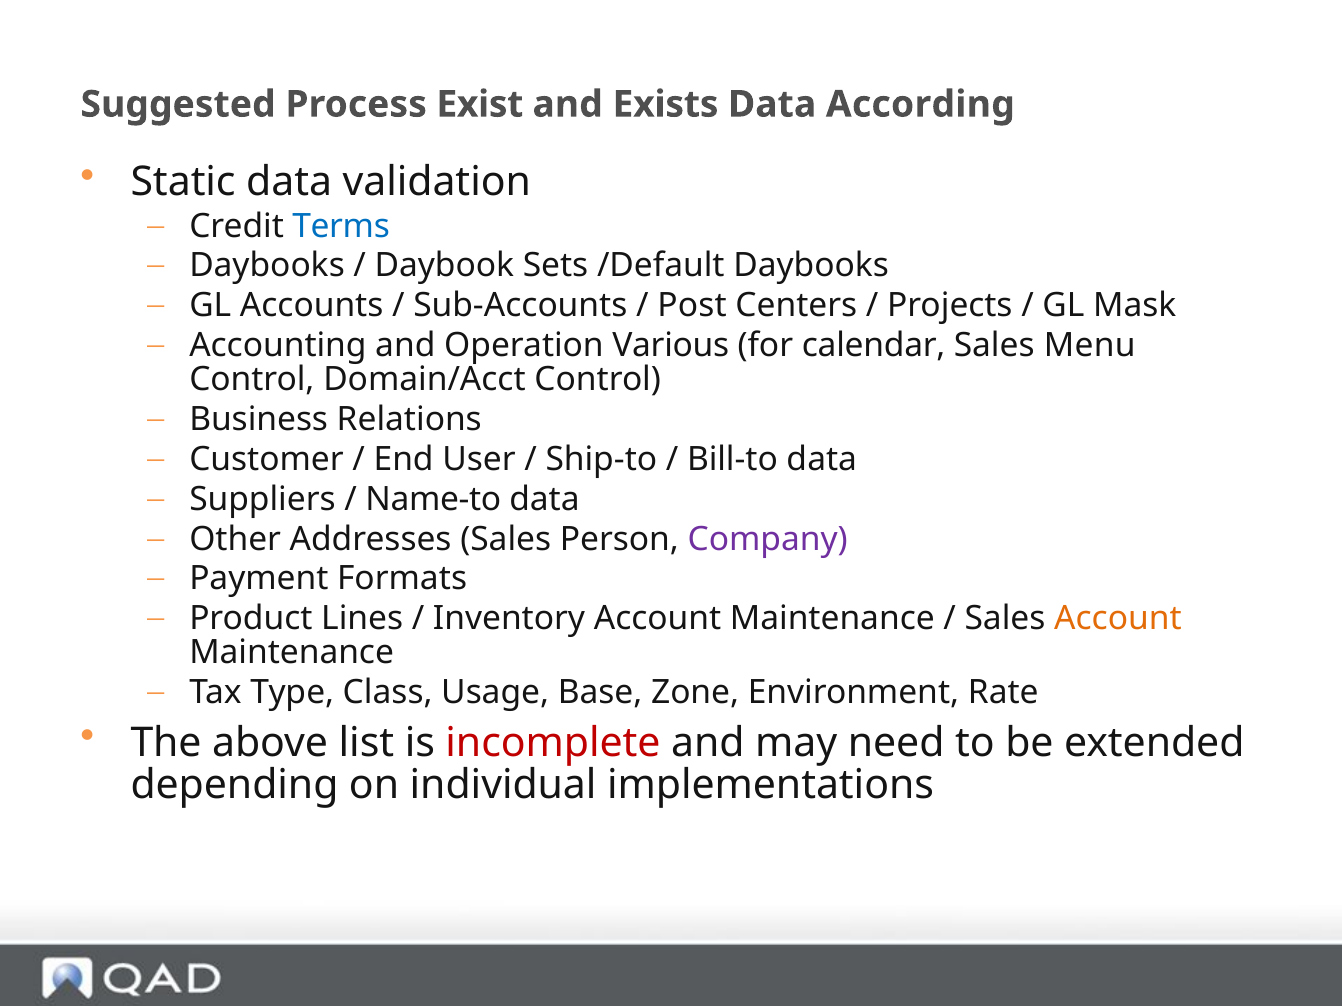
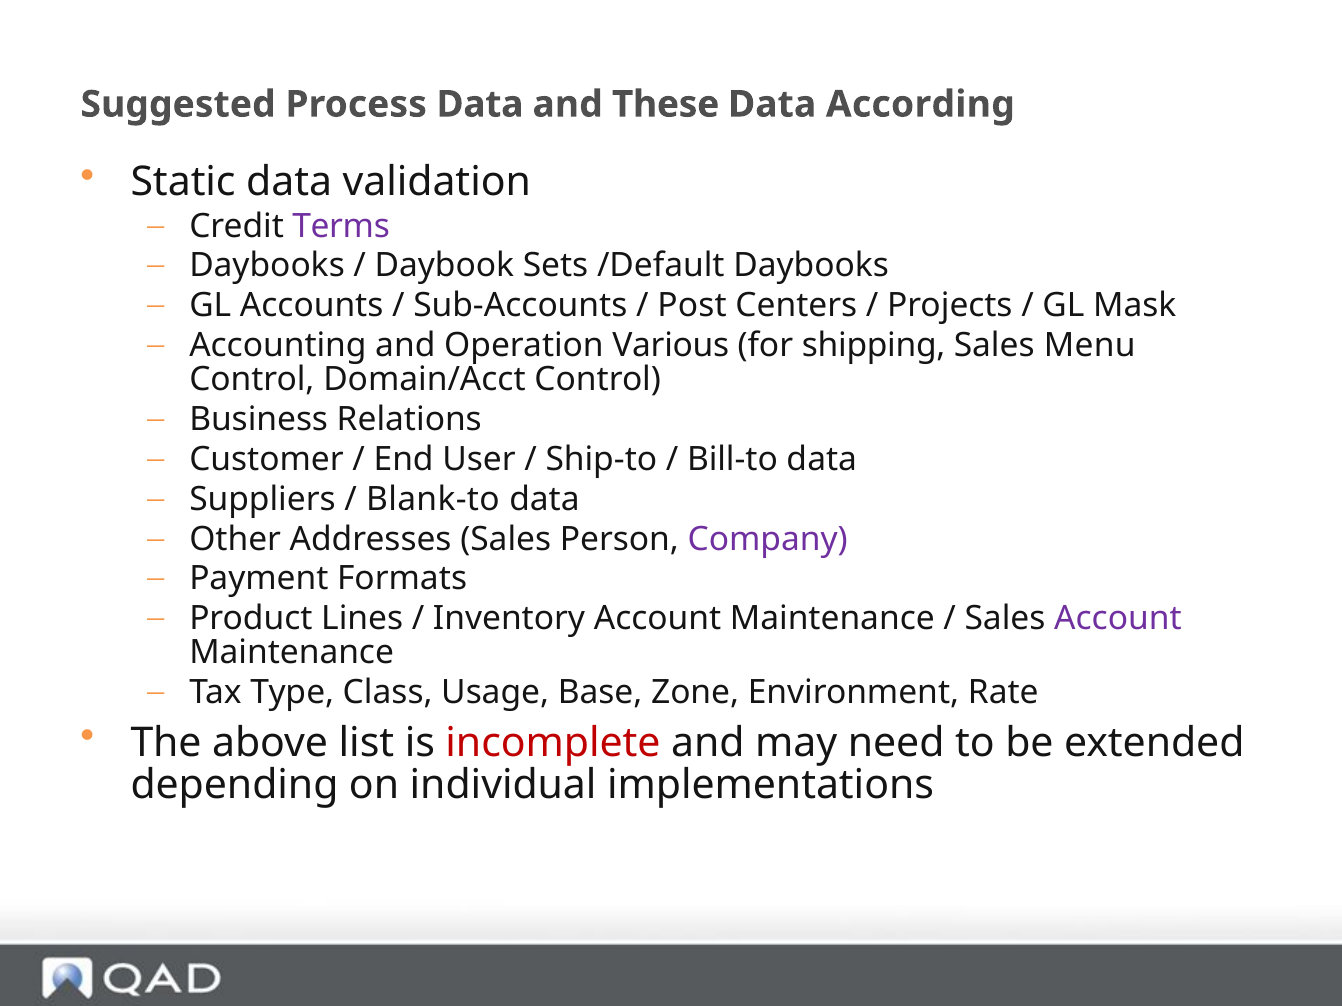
Process Exist: Exist -> Data (480, 104)
Exists: Exists -> These (666, 104)
Terms colour: blue -> purple (341, 226)
calendar: calendar -> shipping (874, 346)
Name-to: Name-to -> Blank-to (433, 499)
Account colour: orange -> purple (1118, 619)
